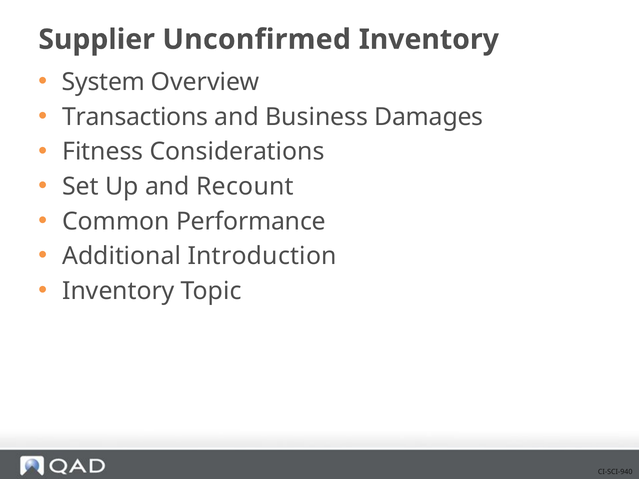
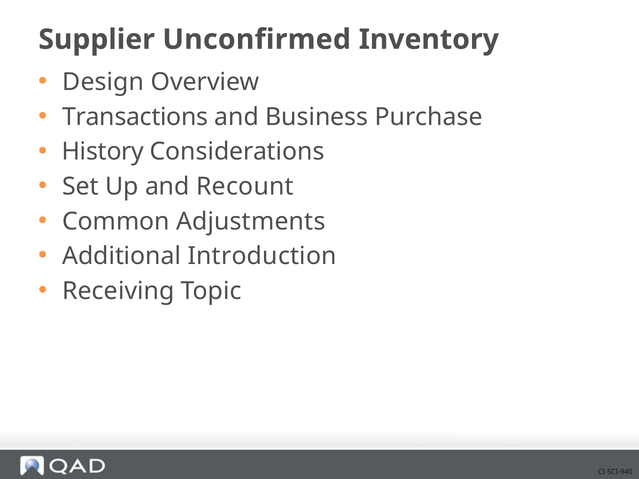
System: System -> Design (103, 82)
Damages: Damages -> Purchase (429, 117)
Fitness: Fitness -> History (103, 152)
Performance: Performance -> Adjustments (251, 221)
Inventory: Inventory -> Receiving (118, 291)
